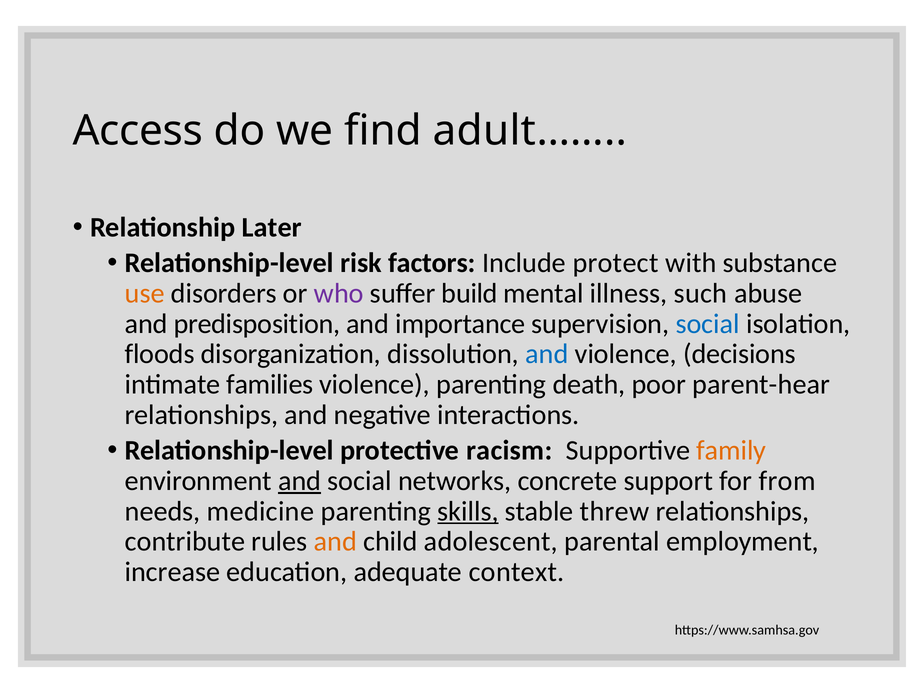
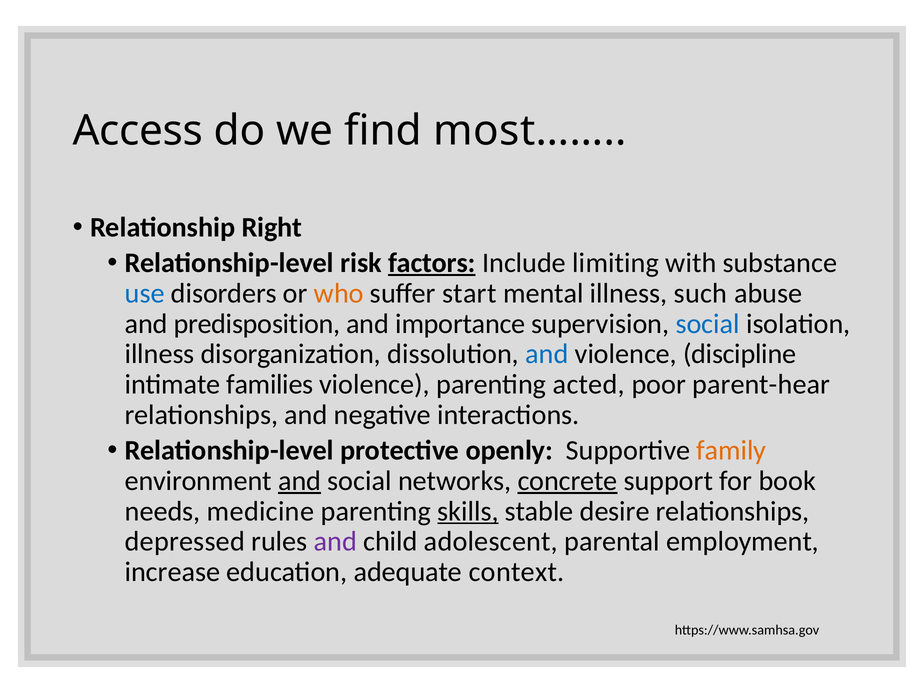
adult……: adult…… -> most…… (530, 131)
Later: Later -> Right (272, 228)
factors underline: none -> present (432, 263)
protect: protect -> limiting (616, 263)
use colour: orange -> blue (145, 293)
who colour: purple -> orange (339, 293)
build: build -> start (469, 293)
floods: floods -> illness (160, 354)
decisions: decisions -> discipline (740, 354)
death: death -> acted (589, 385)
racism: racism -> openly (509, 450)
concrete underline: none -> present (568, 481)
from: from -> book (787, 481)
threw: threw -> desire (615, 511)
contribute: contribute -> depressed (185, 542)
and colour: orange -> purple (335, 542)
